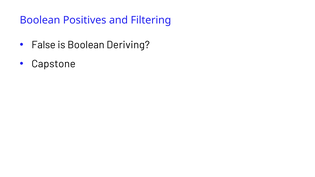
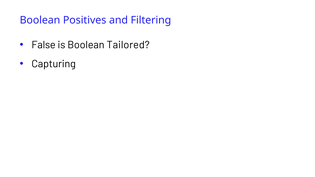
Deriving: Deriving -> Tailored (128, 45)
Capstone: Capstone -> Capturing (54, 64)
